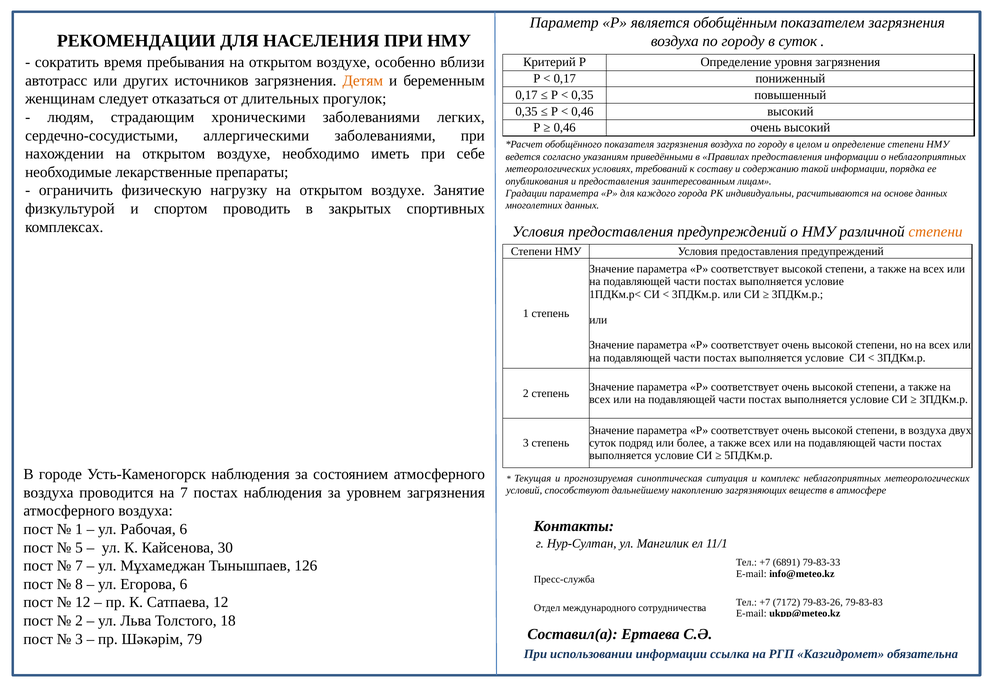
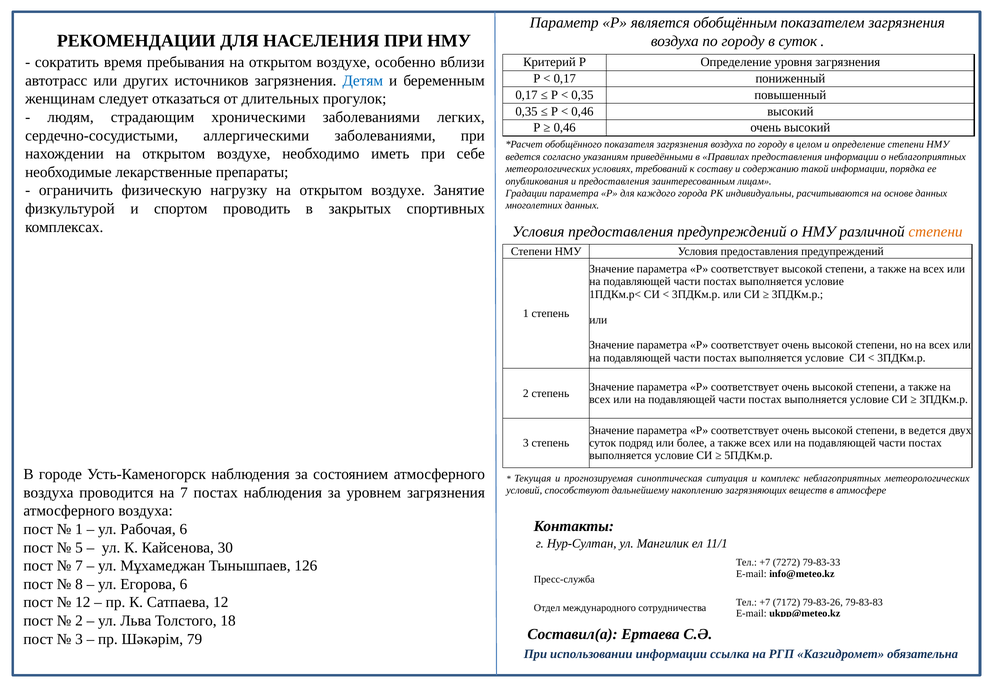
Детям colour: orange -> blue (363, 81)
в воздуха: воздуха -> ведется (927, 431)
6891: 6891 -> 7272 (786, 563)
